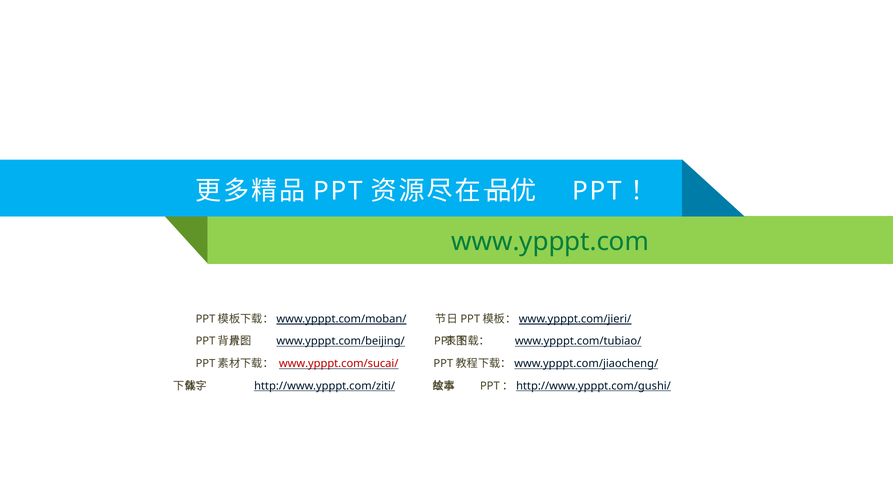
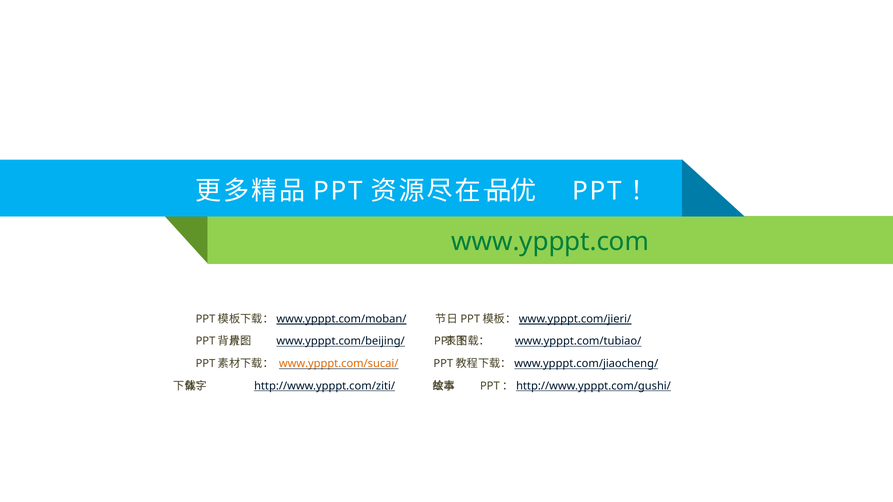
www.ypppt.com/sucai/ colour: red -> orange (339, 364)
